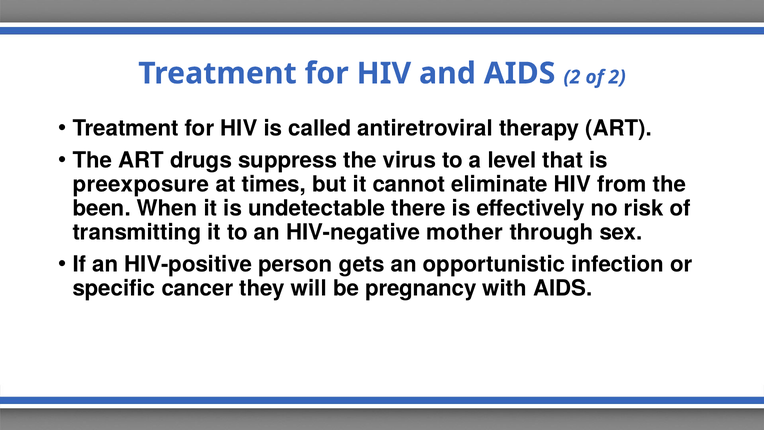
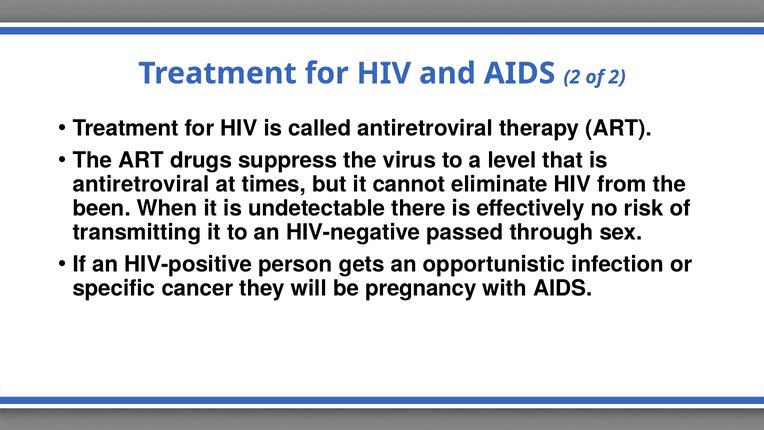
preexposure: preexposure -> antiretroviral (141, 184)
mother: mother -> passed (465, 232)
